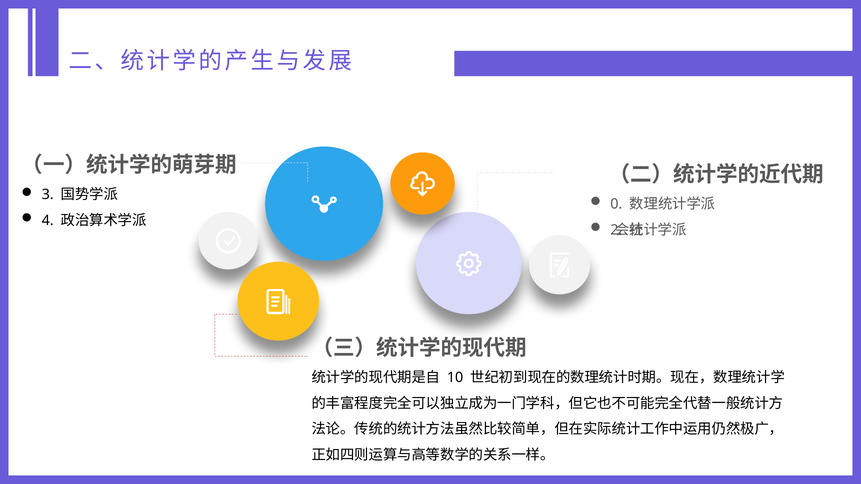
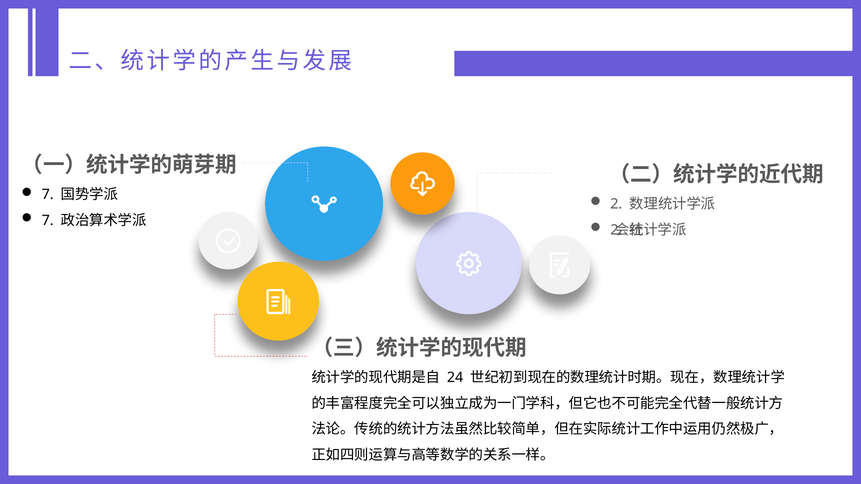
3: 3 -> 7 (48, 195)
0: 0 -> 2 (616, 204)
4: 4 -> 7 (48, 221)
10: 10 -> 24 (455, 378)
